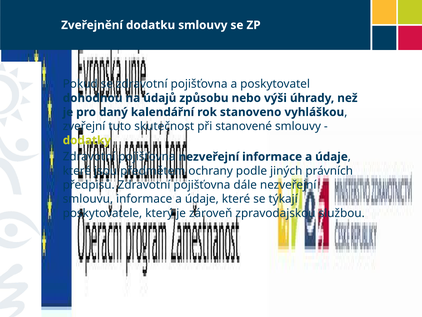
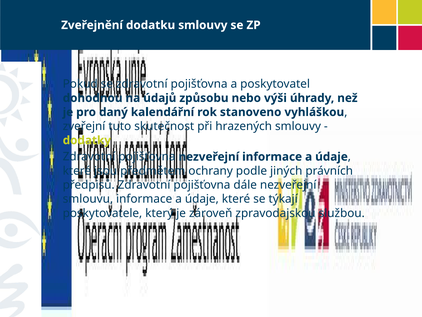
stanovené: stanovené -> hrazených (244, 126)
